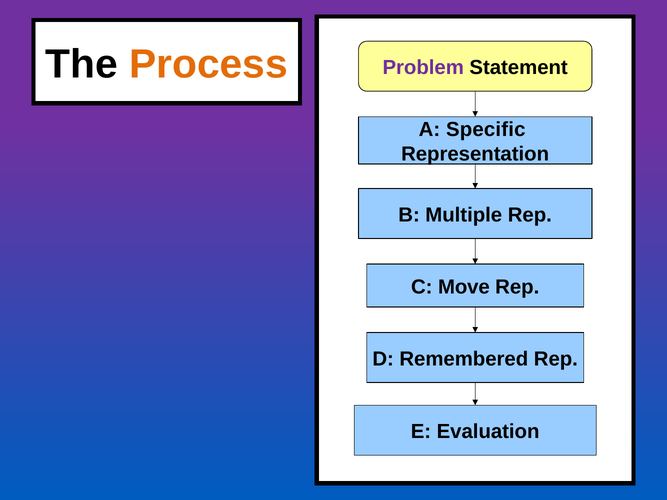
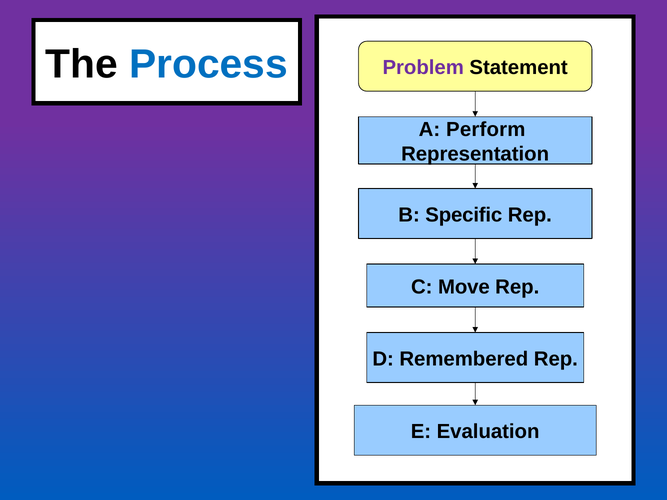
Process colour: orange -> blue (208, 65)
Specific: Specific -> Perform (486, 130)
Multiple: Multiple -> Specific (464, 215)
